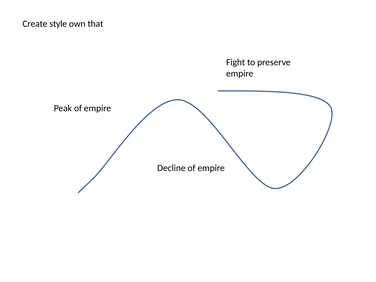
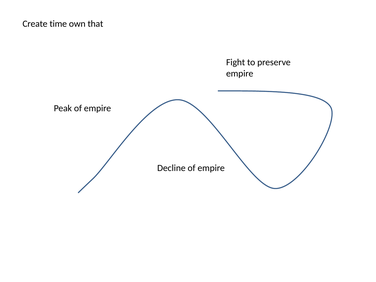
style: style -> time (58, 24)
